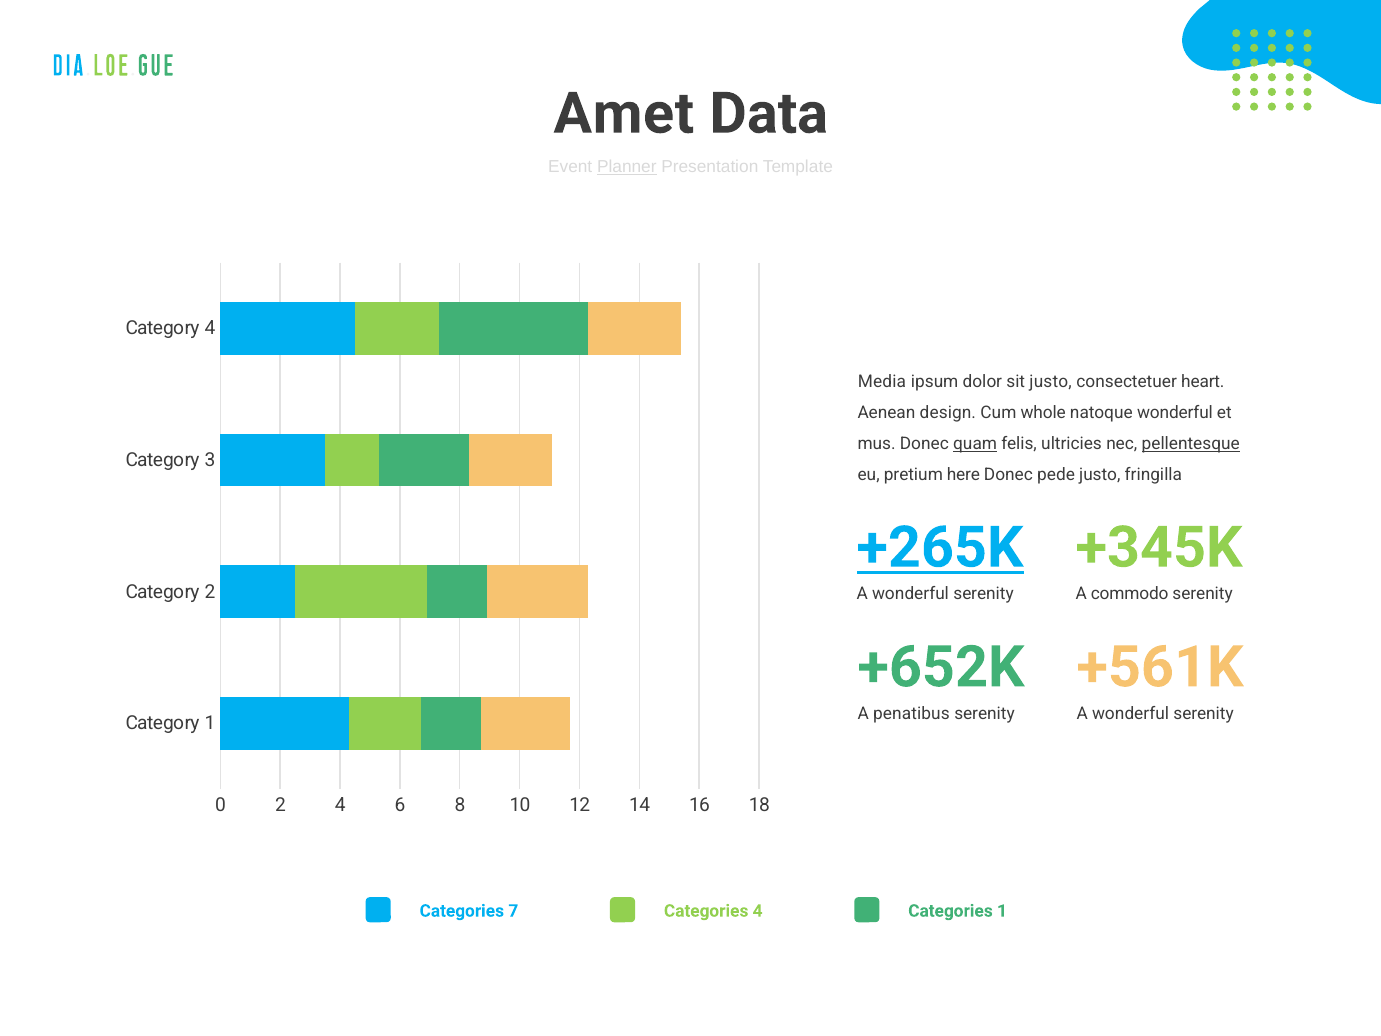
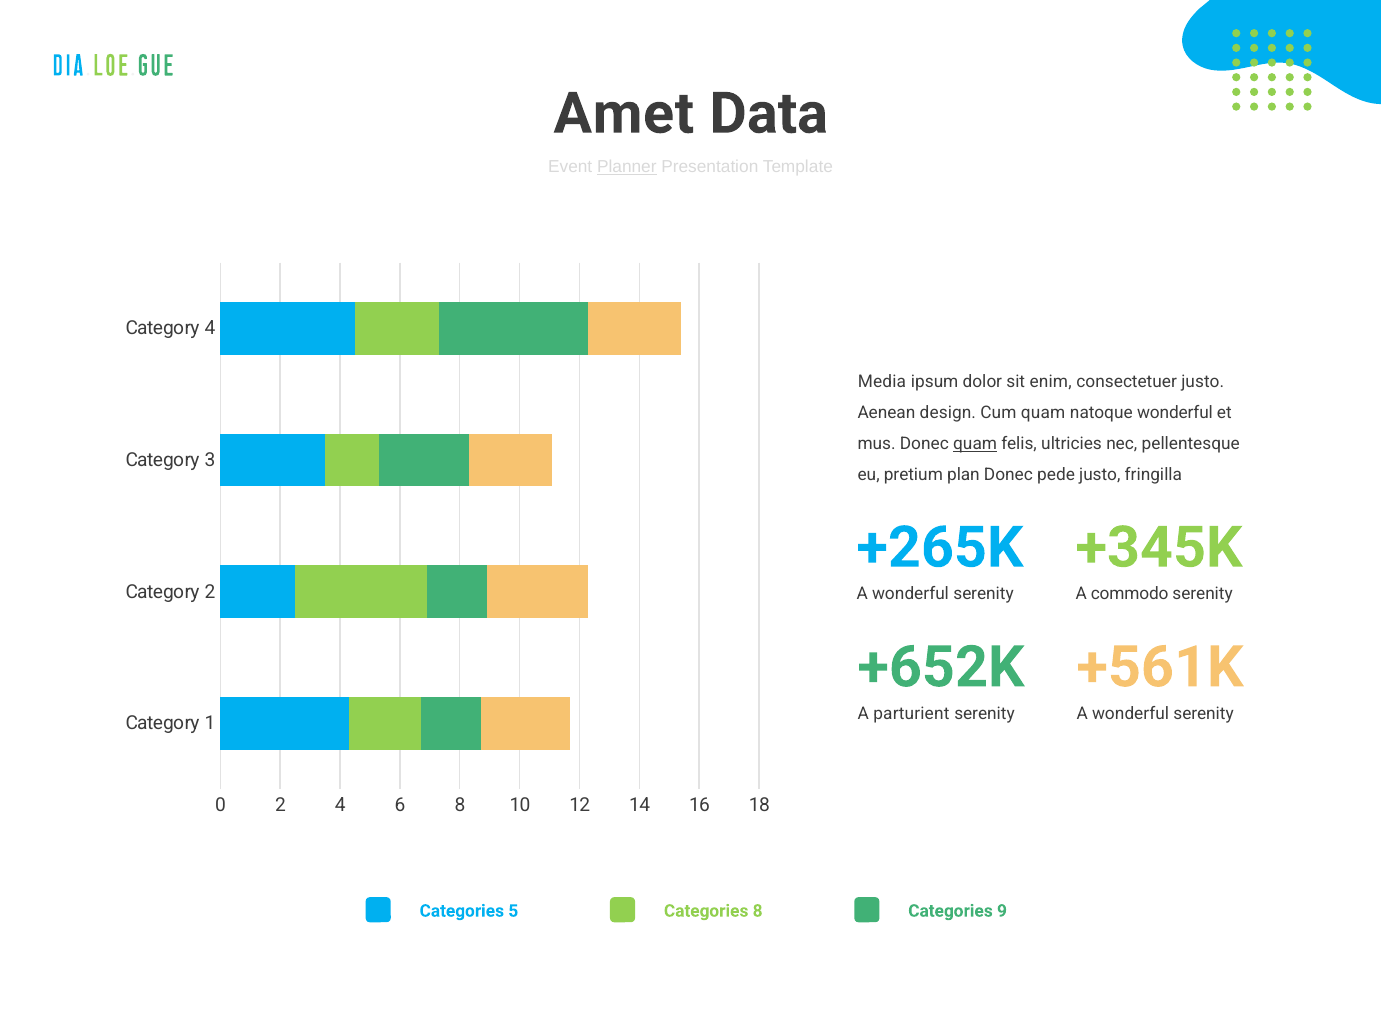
sit justo: justo -> enim (1051, 381)
consectetuer heart: heart -> justo (1203, 381)
Cum whole: whole -> quam (1043, 413)
pellentesque underline: present -> none (1191, 444)
here: here -> plan (963, 475)
+265K underline: present -> none (940, 548)
penatibus: penatibus -> parturient (911, 713)
7: 7 -> 5 (513, 911)
Categories 4: 4 -> 8 (758, 911)
Categories 1: 1 -> 9 (1002, 911)
